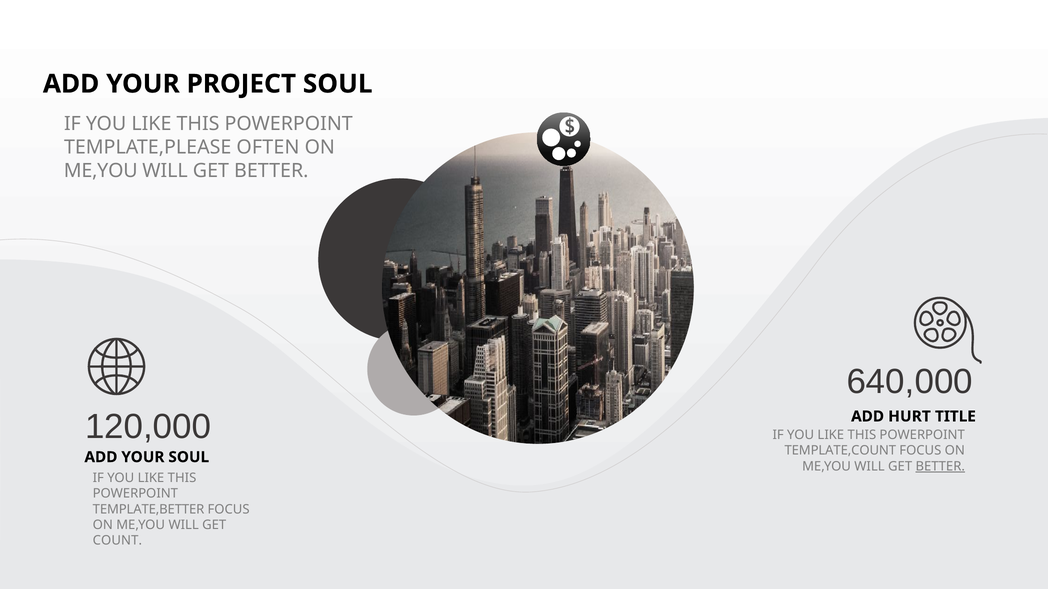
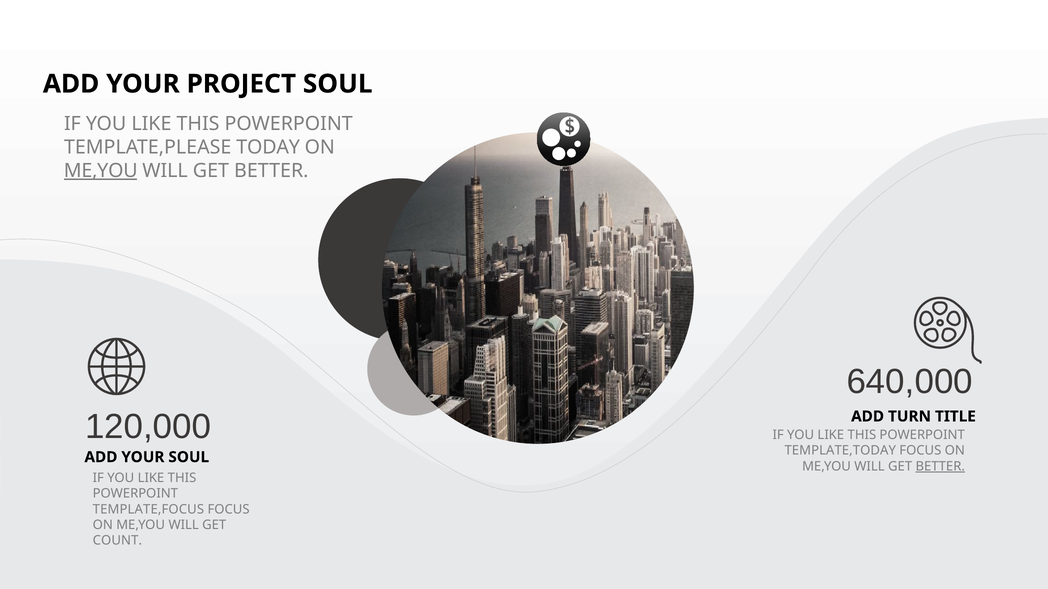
OFTEN: OFTEN -> TODAY (268, 147)
ME,YOU underline: none -> present (101, 171)
HURT: HURT -> TURN (910, 417)
TEMPLATE,COUNT: TEMPLATE,COUNT -> TEMPLATE,TODAY (840, 451)
TEMPLATE,BETTER: TEMPLATE,BETTER -> TEMPLATE,FOCUS (148, 510)
